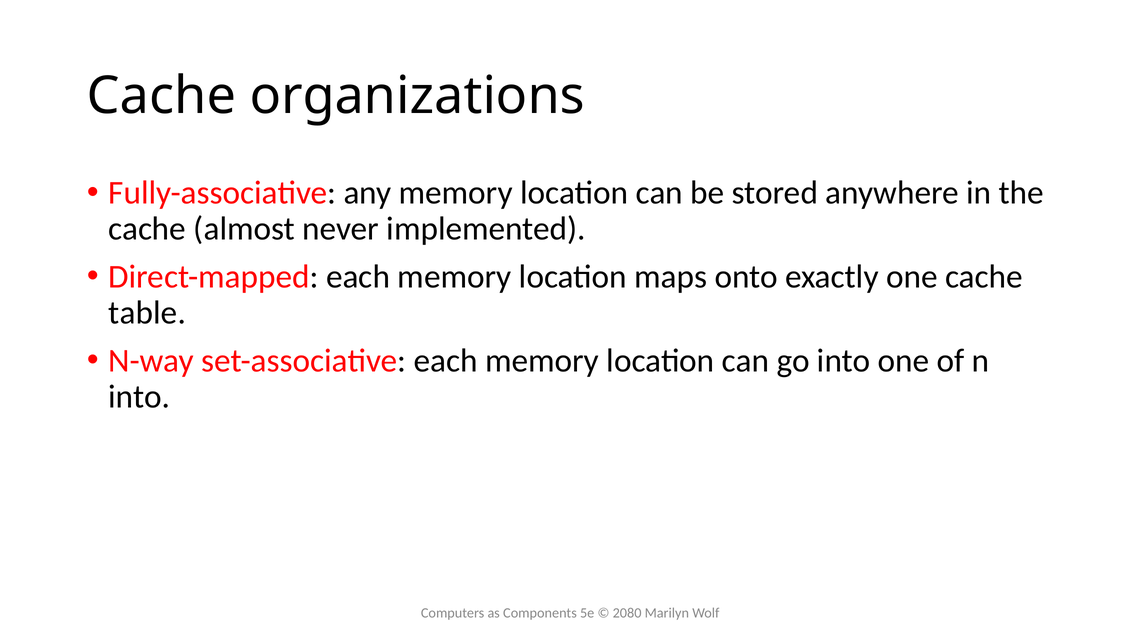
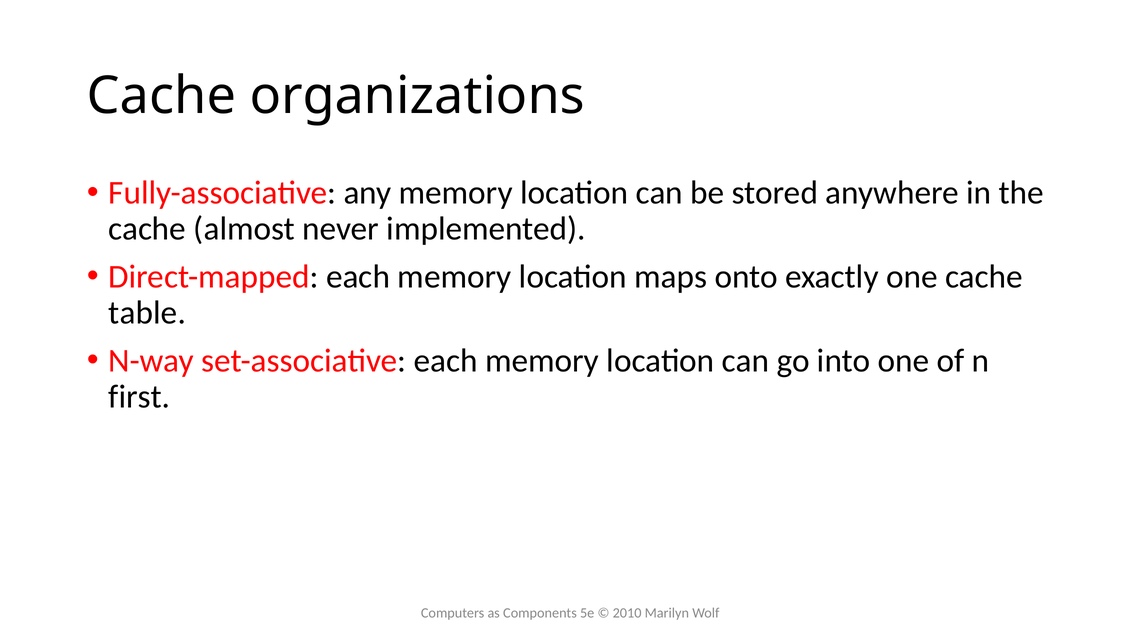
into: into -> first (139, 396)
2080: 2080 -> 2010 (627, 613)
